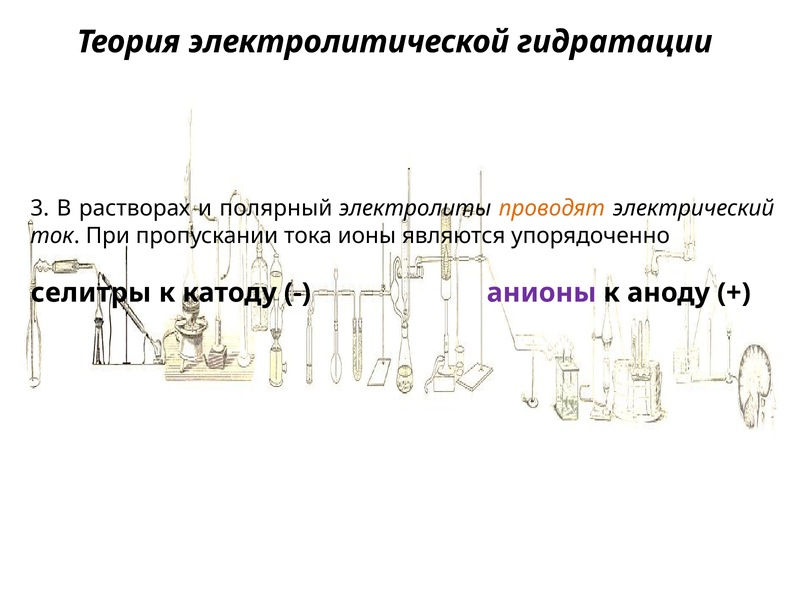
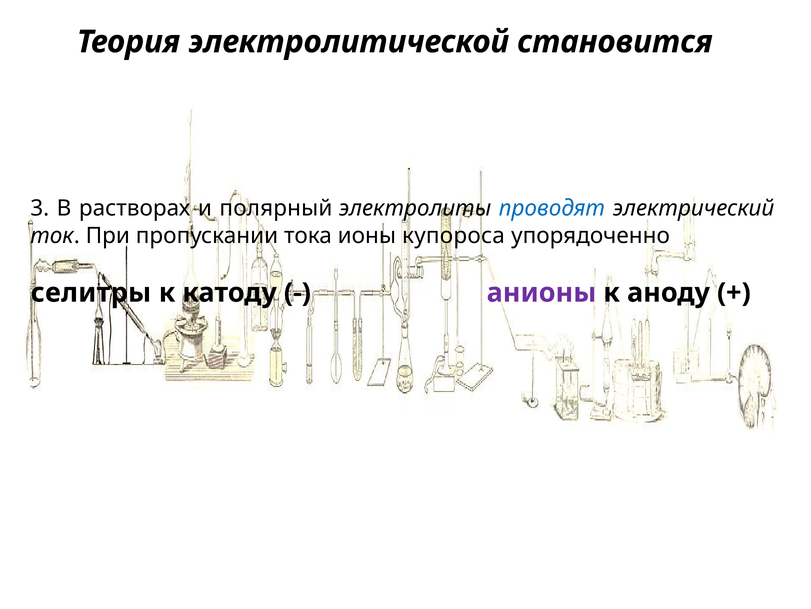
гидратации: гидратации -> становится (615, 42)
проводят colour: orange -> blue (552, 208)
являются: являются -> купороса (453, 235)
